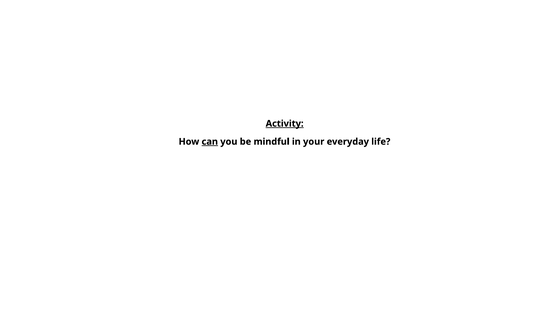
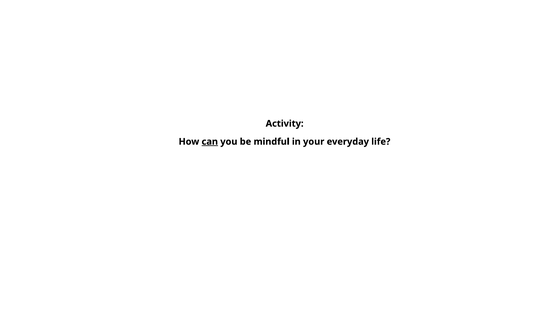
Activity underline: present -> none (285, 123)
